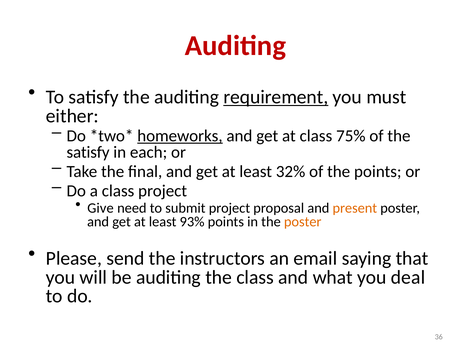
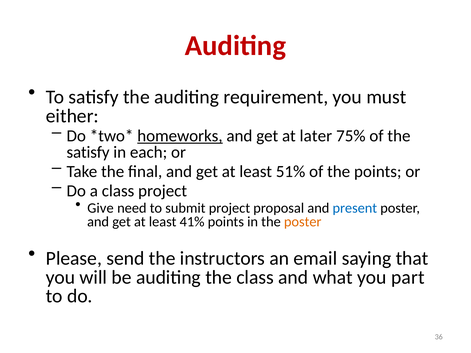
requirement underline: present -> none (276, 97)
at class: class -> later (316, 136)
32%: 32% -> 51% (291, 172)
present colour: orange -> blue (355, 208)
93%: 93% -> 41% (192, 222)
deal: deal -> part (408, 278)
